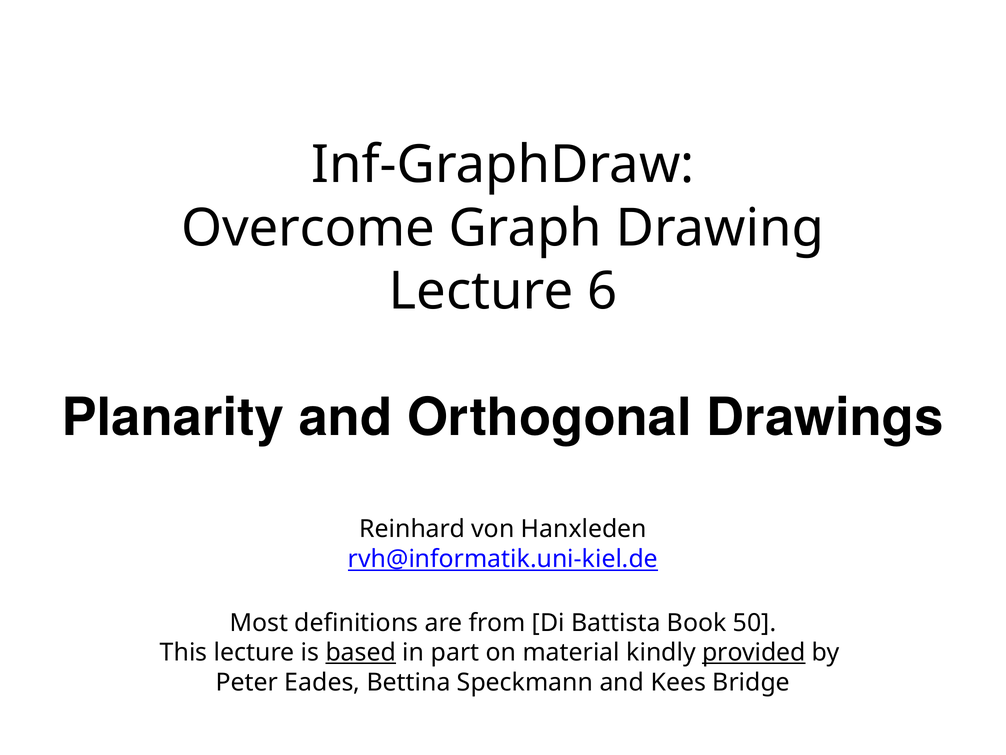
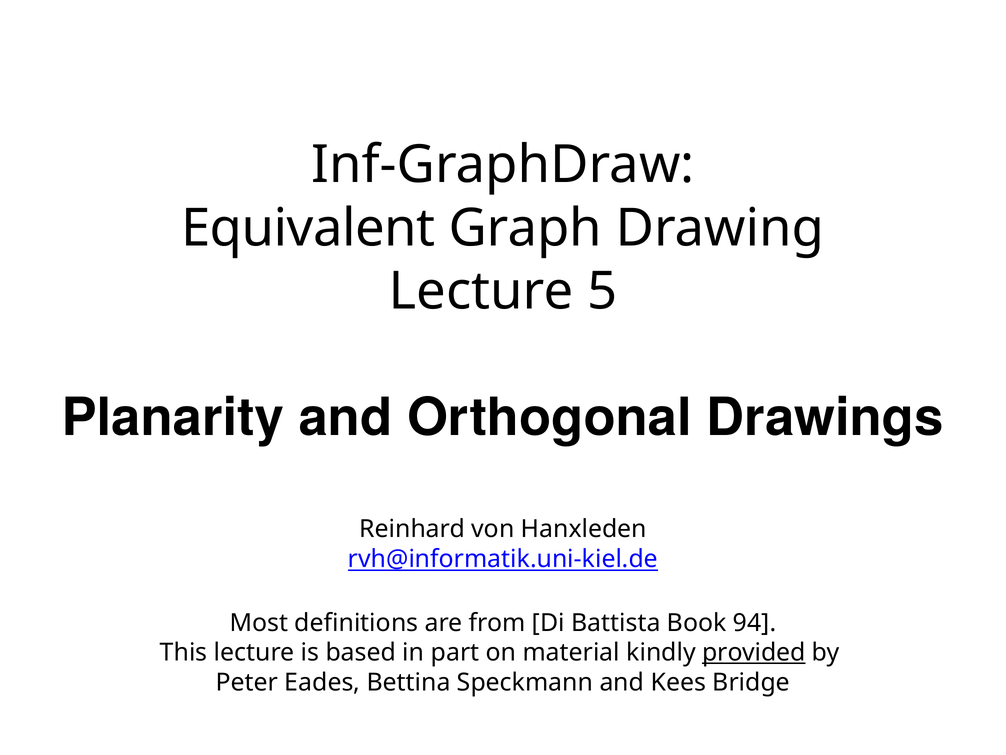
Overcome: Overcome -> Equivalent (308, 228)
6: 6 -> 5 (602, 291)
50: 50 -> 94 (755, 622)
based underline: present -> none (361, 652)
